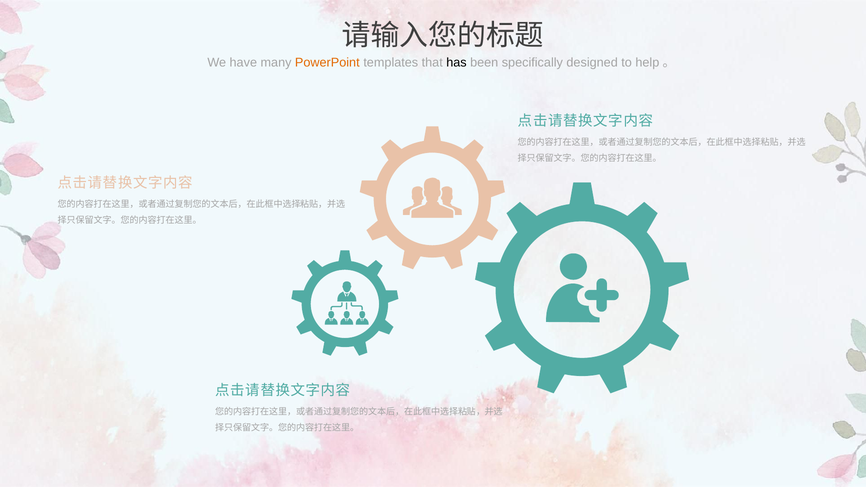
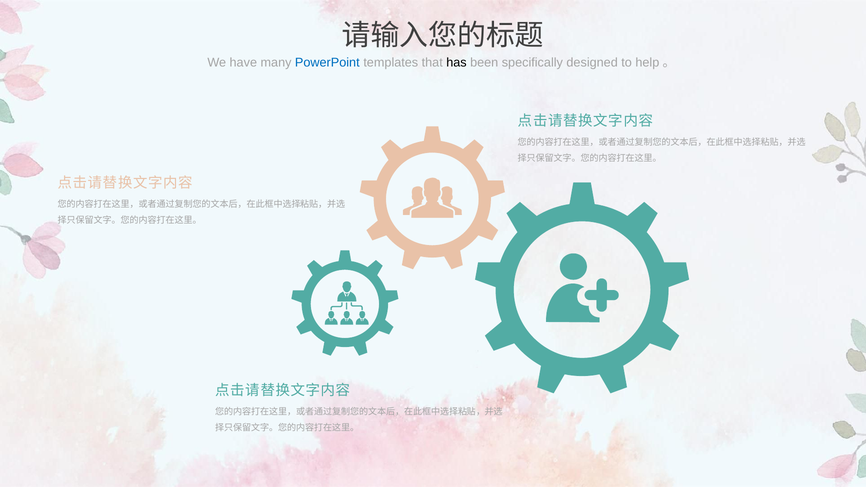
PowerPoint colour: orange -> blue (327, 63)
